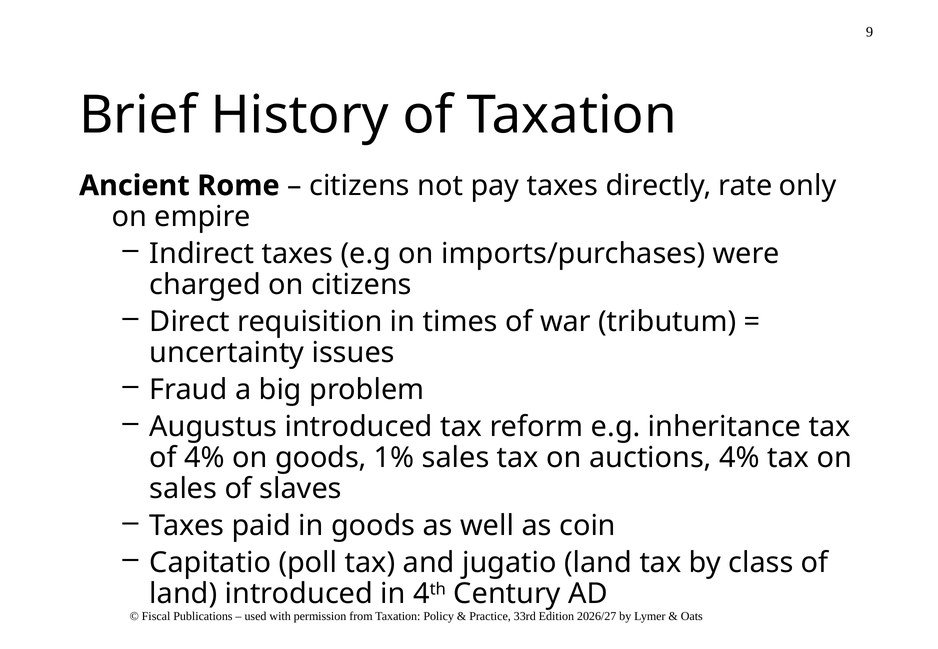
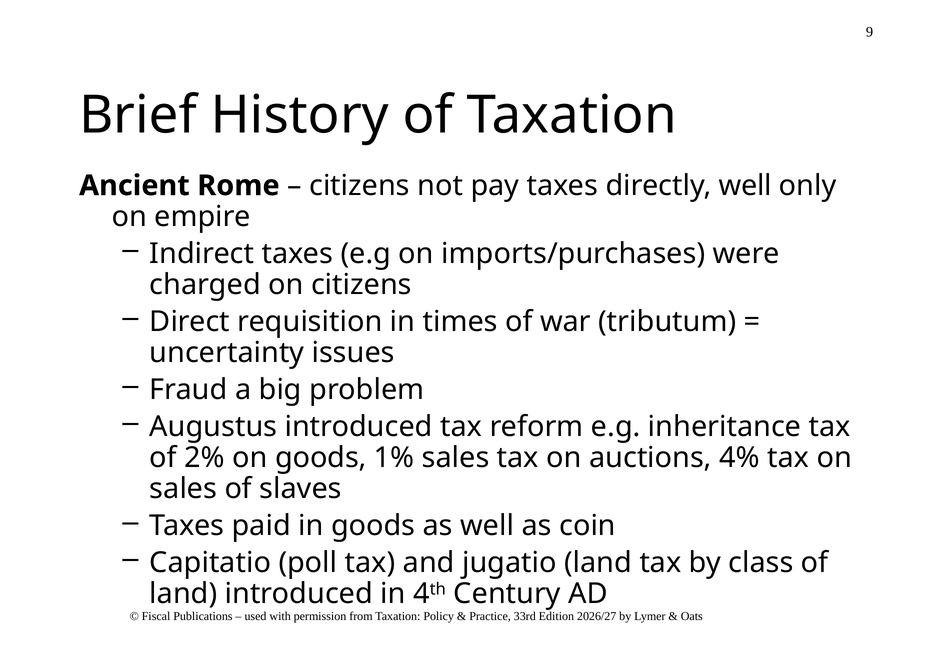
directly rate: rate -> well (745, 186)
of 4%: 4% -> 2% (205, 458)
